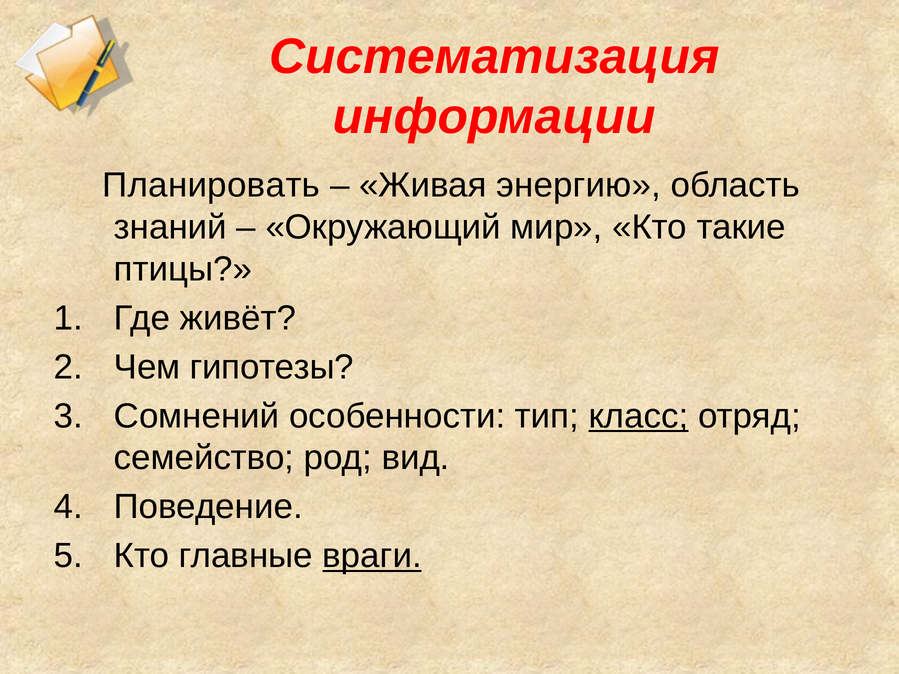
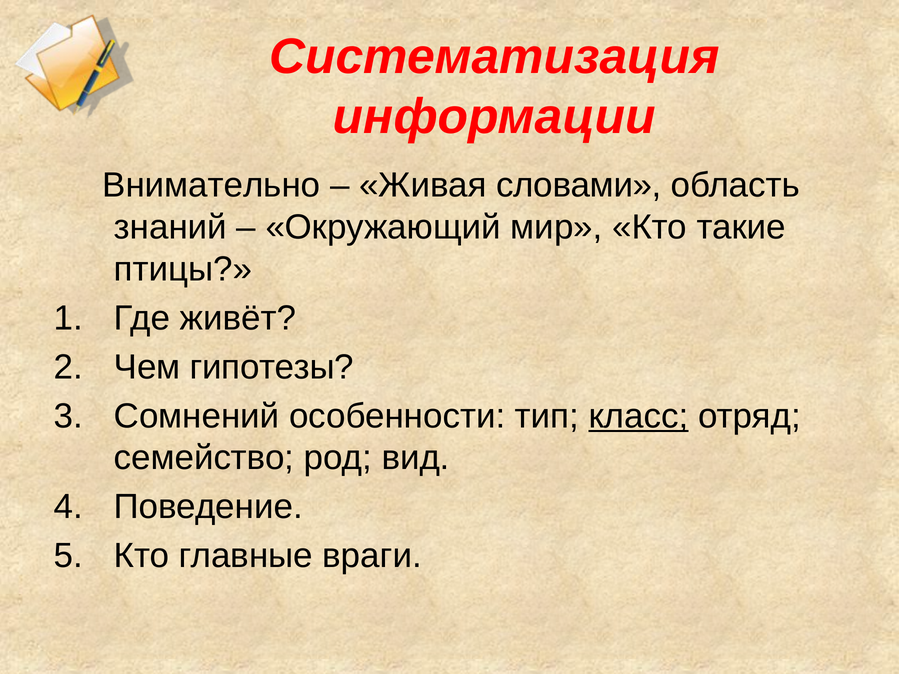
Планировать: Планировать -> Внимательно (211, 185)
энергию: энергию -> словами (579, 185)
враги underline: present -> none (372, 556)
